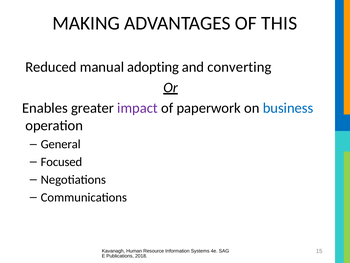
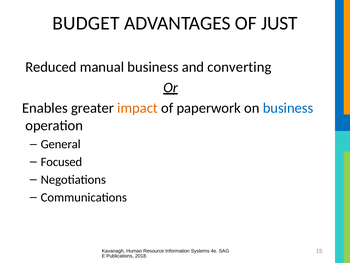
MAKING: MAKING -> BUDGET (86, 23)
THIS: THIS -> JUST (279, 23)
manual adopting: adopting -> business (153, 67)
impact colour: purple -> orange (138, 108)
